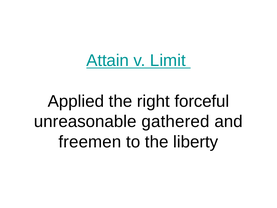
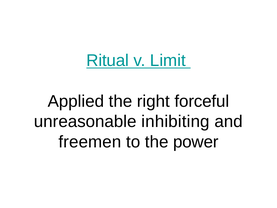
Attain: Attain -> Ritual (108, 61)
gathered: gathered -> inhibiting (175, 121)
liberty: liberty -> power (196, 142)
